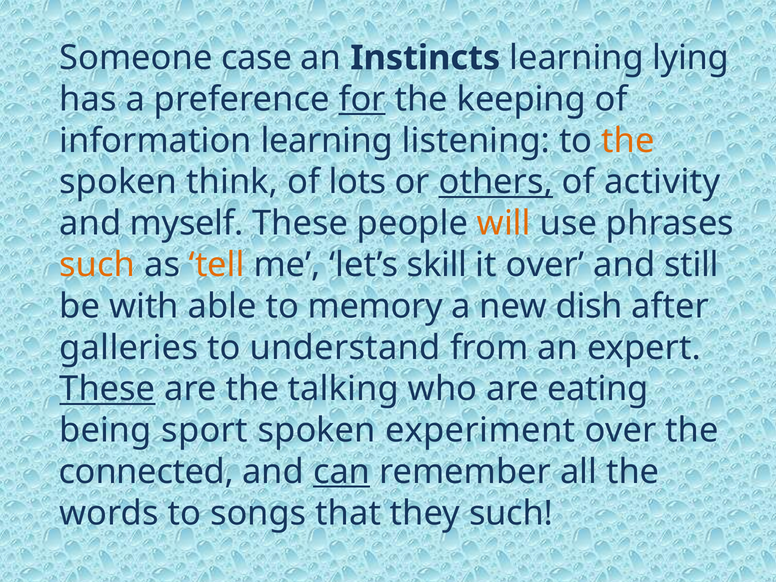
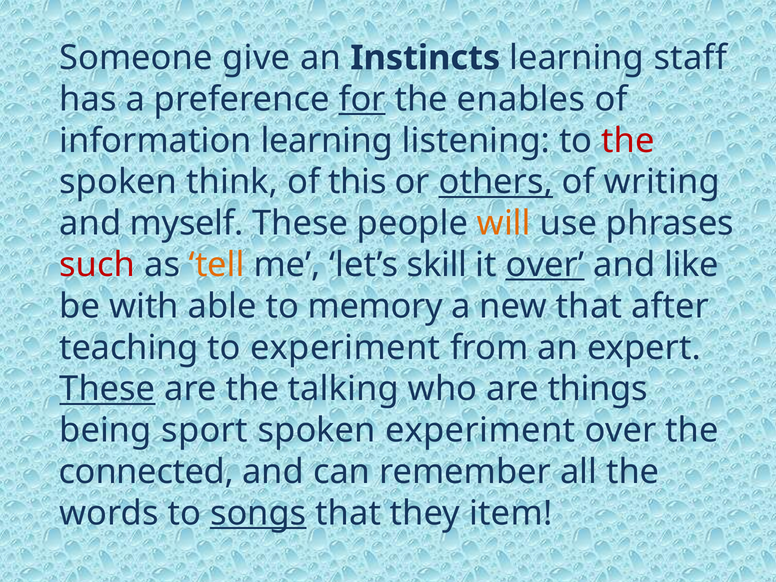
case: case -> give (256, 58)
lying: lying -> staff (690, 58)
keeping: keeping -> enables (521, 99)
the colour: orange -> red (628, 141)
lots: lots -> this (357, 182)
activity: activity -> writing (662, 182)
such colour: orange -> red (97, 265)
over underline: none -> present (545, 265)
still: still -> like (691, 265)
new dish: dish -> that (589, 306)
galleries: galleries -> teaching (129, 348)
to understand: understand -> experiment (345, 348)
eating: eating -> things (598, 389)
can underline: present -> none (342, 472)
songs underline: none -> present (258, 513)
they such: such -> item (511, 513)
